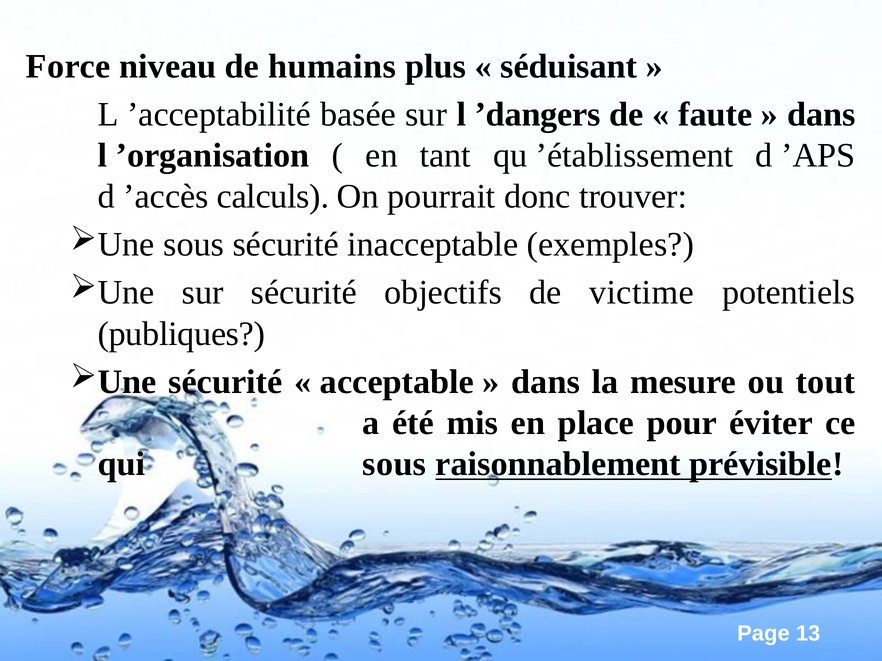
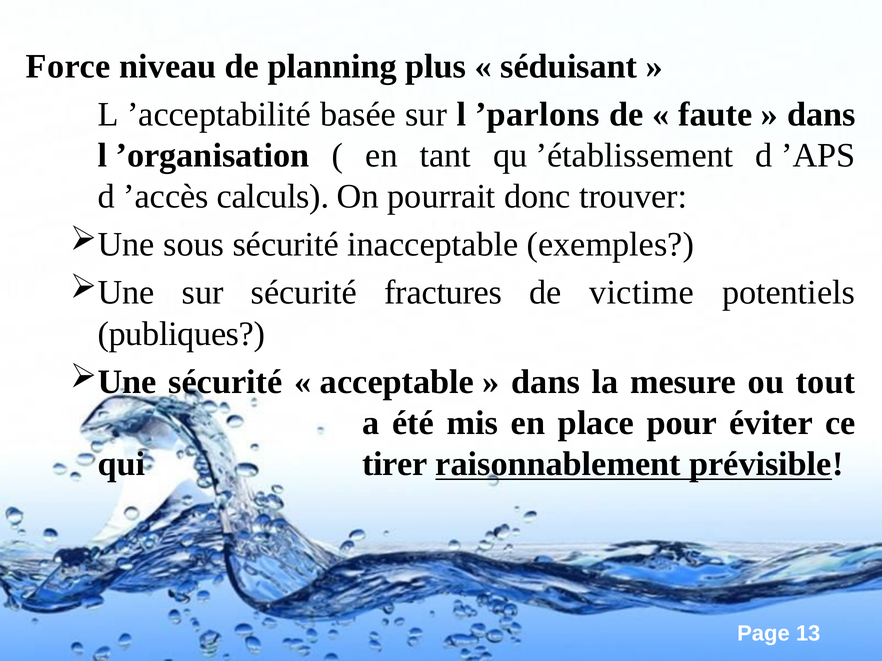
humains: humains -> planning (332, 66)
’dangers: ’dangers -> ’parlons (537, 114)
objectifs: objectifs -> fractures (443, 293)
qui sous: sous -> tirer (395, 465)
